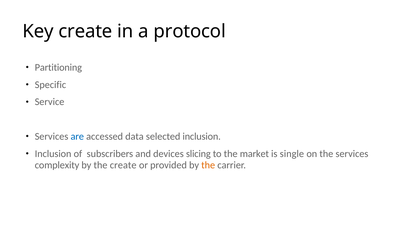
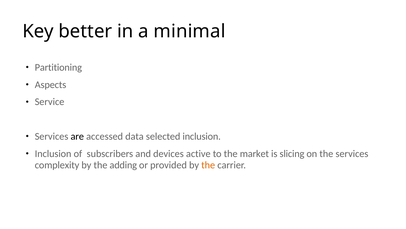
Key create: create -> better (85, 31)
protocol: protocol -> minimal (190, 31)
Specific: Specific -> Aspects (51, 84)
are colour: blue -> black (77, 136)
slicing: slicing -> active (198, 153)
single: single -> slicing (292, 153)
the create: create -> adding (123, 165)
